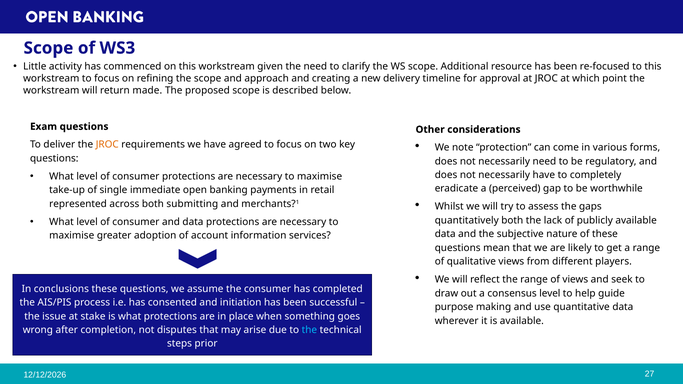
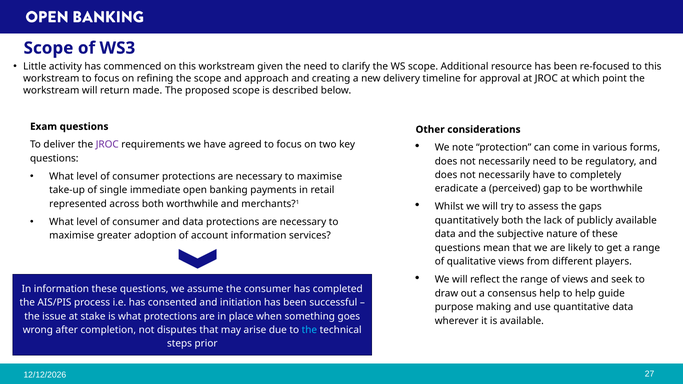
JROC colour: orange -> purple (107, 145)
both submitting: submitting -> worthwhile (192, 204)
In conclusions: conclusions -> information (61, 289)
consensus level: level -> help (550, 293)
